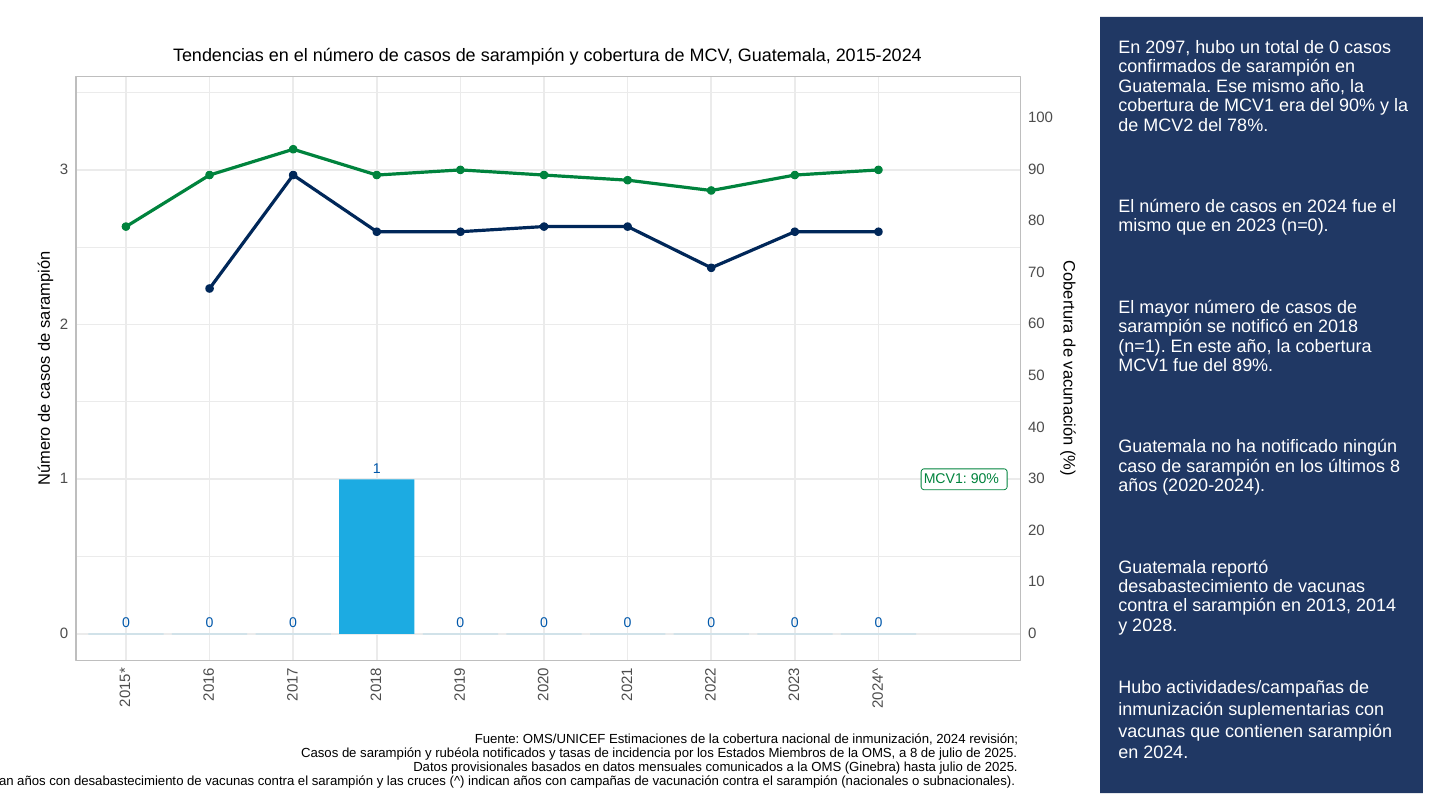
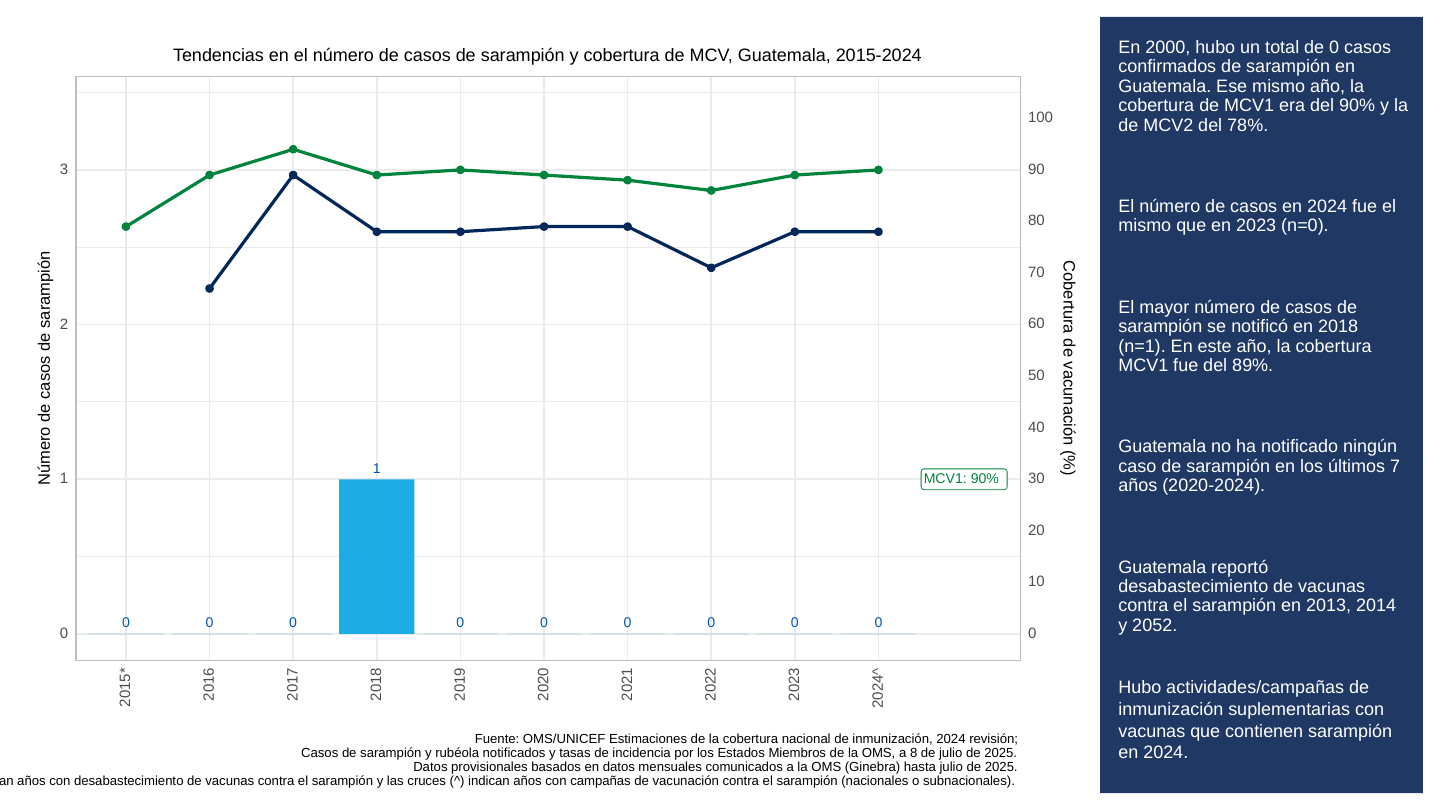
2097: 2097 -> 2000 (1168, 47)
últimos 8: 8 -> 7 (1395, 467)
2028: 2028 -> 2052 (1155, 626)
